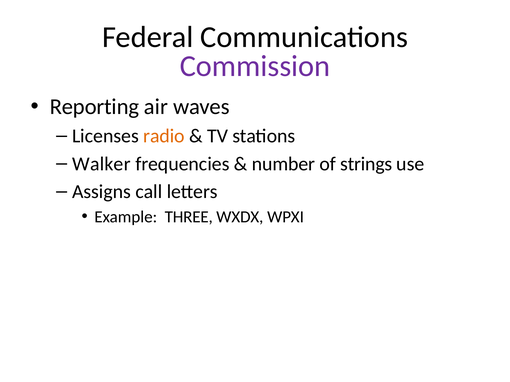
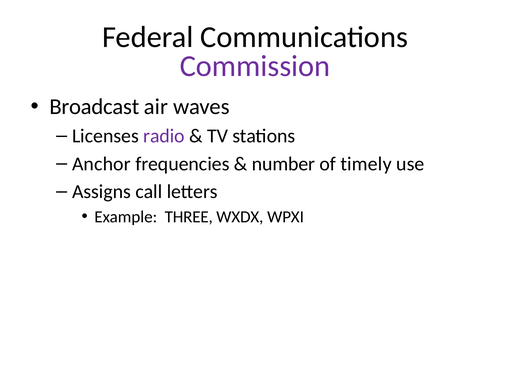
Reporting: Reporting -> Broadcast (94, 107)
radio colour: orange -> purple (164, 136)
Walker: Walker -> Anchor (101, 164)
strings: strings -> timely (366, 164)
